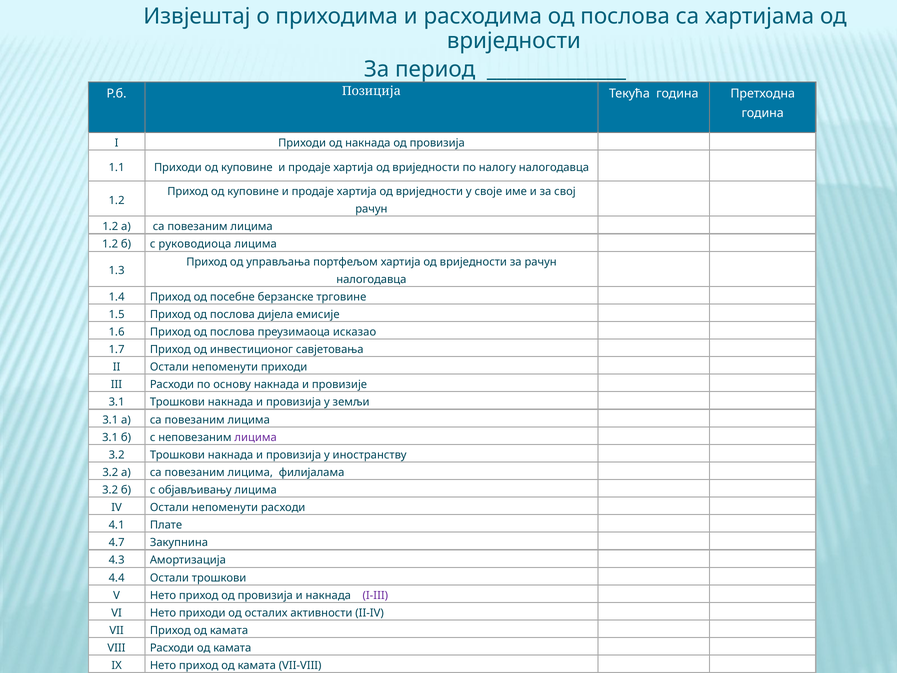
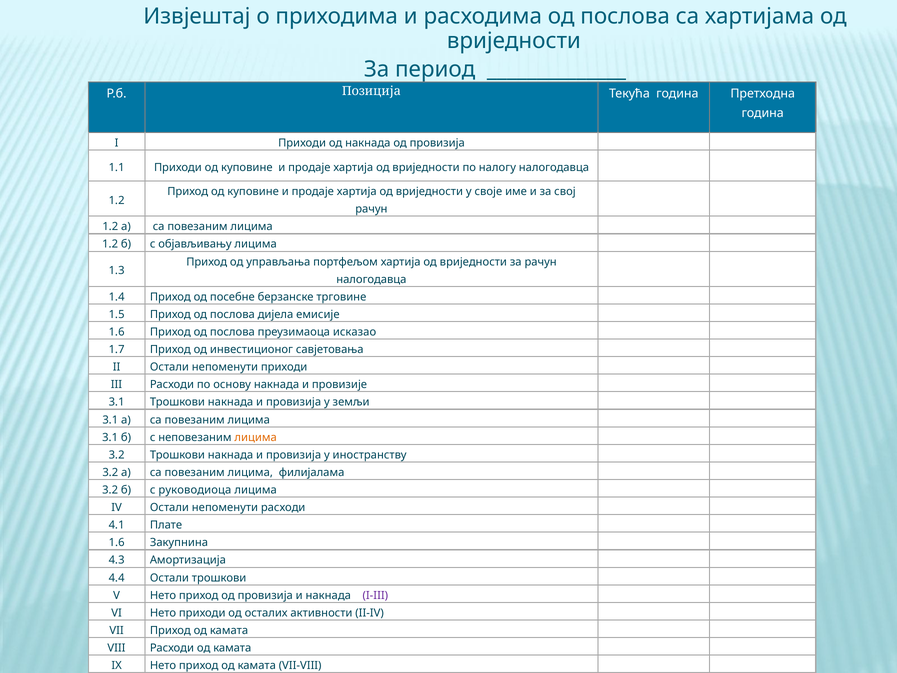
руководиоца: руководиоца -> објављивању (195, 244)
лицима colour: purple -> orange (256, 437)
објављивању: објављивању -> руководиоца (195, 490)
4.7: 4.7 -> 1.6 (117, 543)
